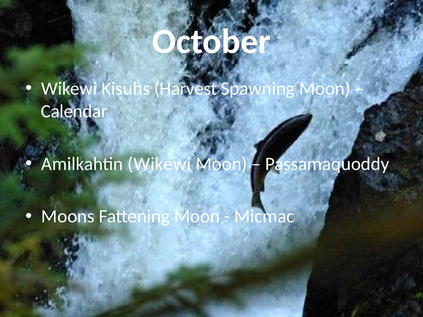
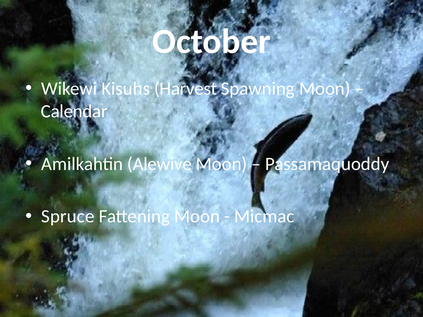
Amilkahtin Wikewi: Wikewi -> Alewive (160, 164)
Moons: Moons -> Spruce (68, 217)
